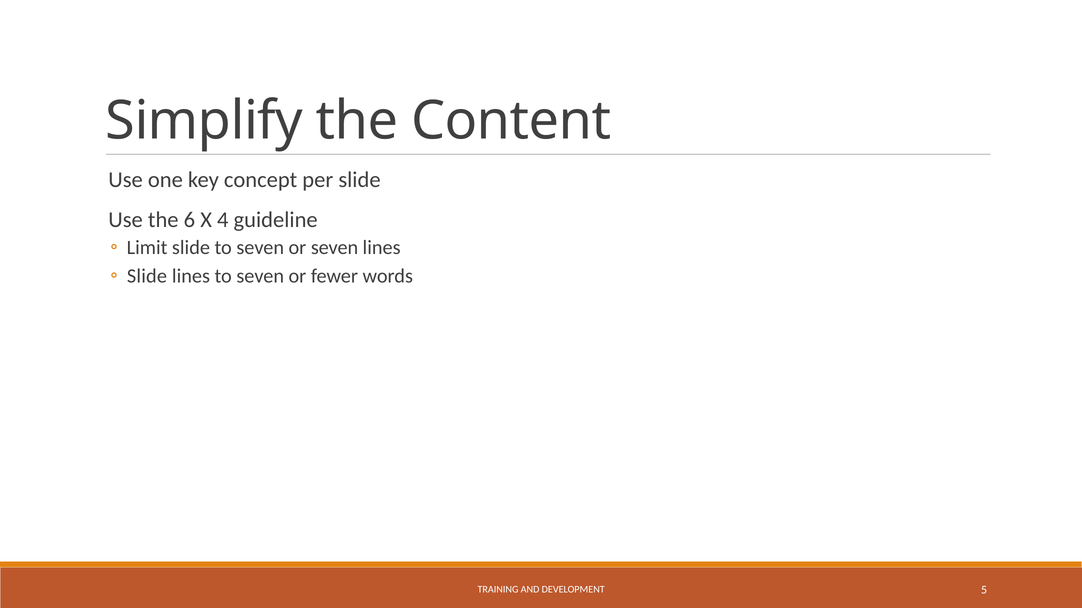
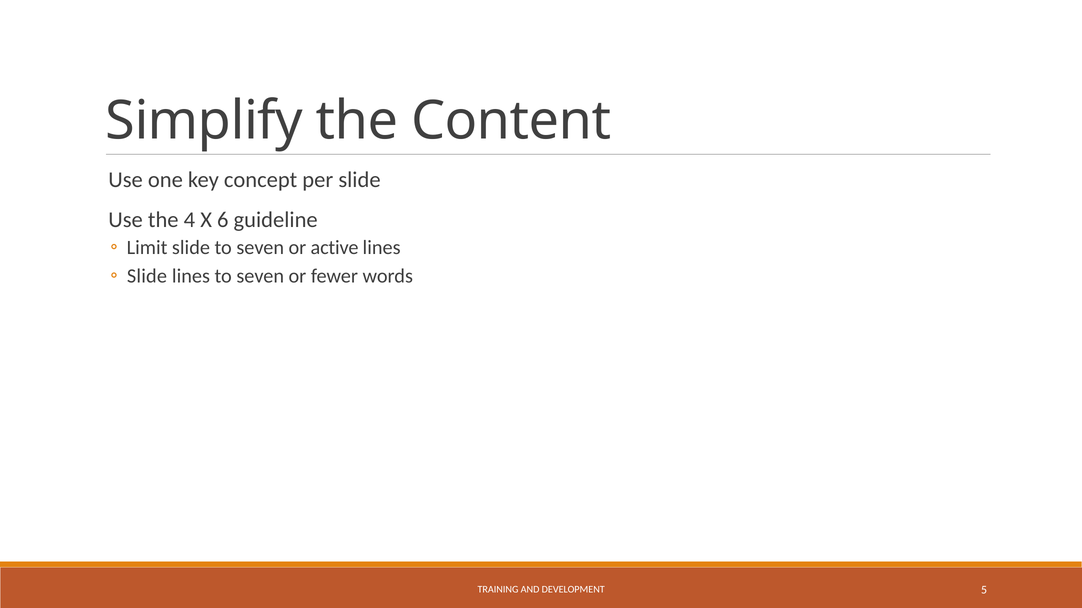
6: 6 -> 4 (189, 220)
4: 4 -> 6 (223, 220)
or seven: seven -> active (335, 248)
